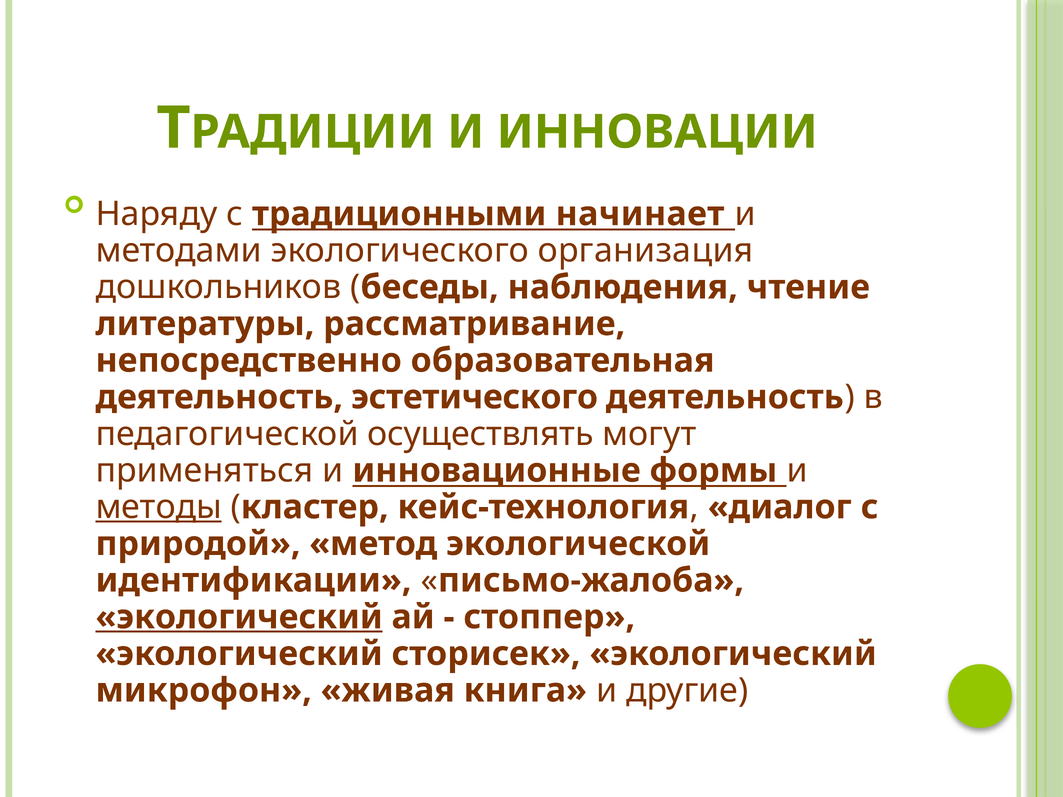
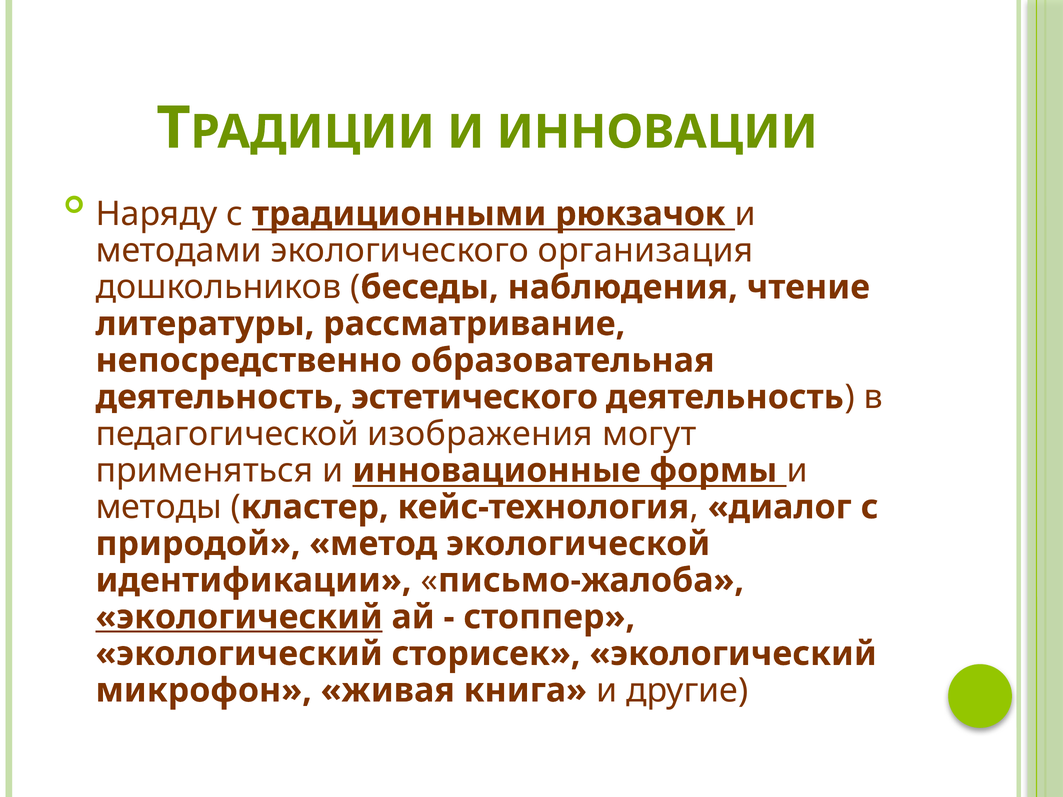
начинает: начинает -> рюкзачок (640, 214)
осуществлять: осуществлять -> изображения (480, 434)
методы underline: present -> none (159, 507)
